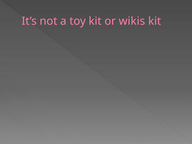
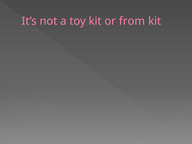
wikis: wikis -> from (132, 21)
